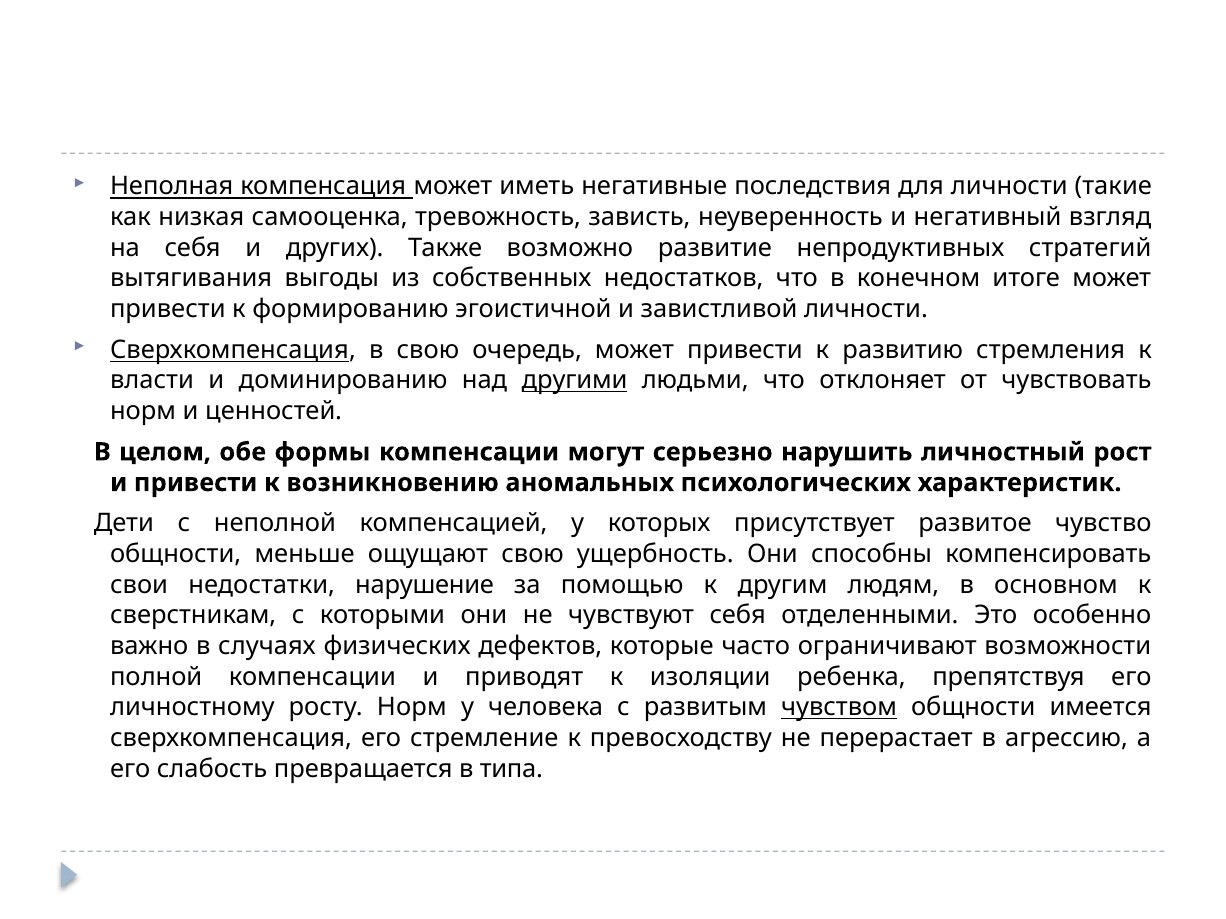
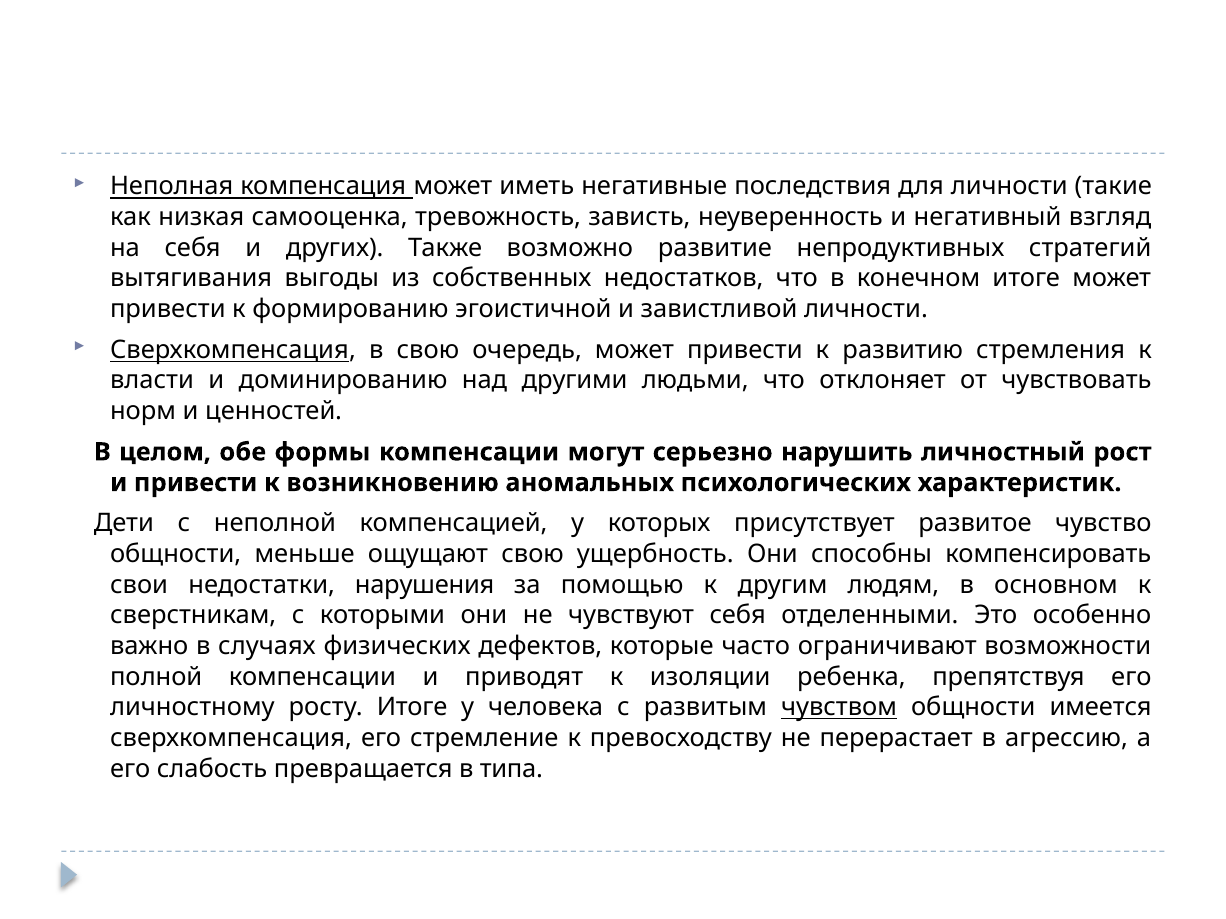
другими underline: present -> none (575, 381)
нарушение: нарушение -> нарушения (425, 585)
росту Норм: Норм -> Итоге (412, 708)
